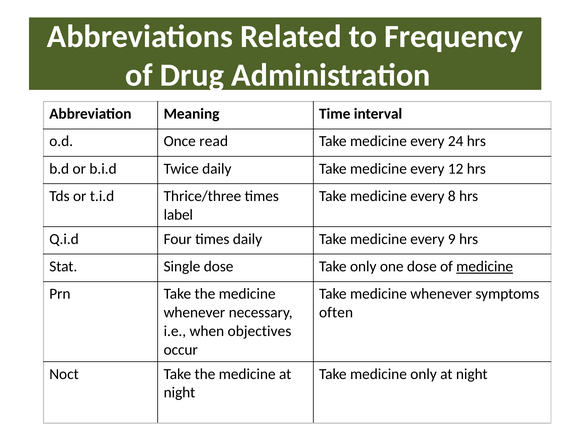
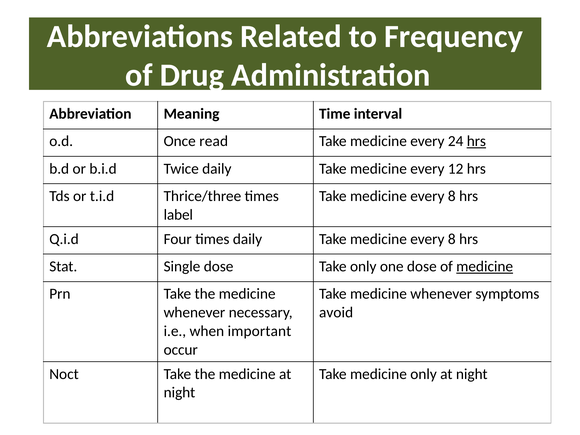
hrs underline: none -> present (476, 141)
9: 9 -> 8 (452, 239)
often: often -> avoid (336, 312)
objectives: objectives -> important (259, 331)
